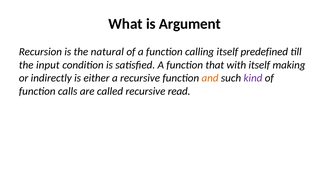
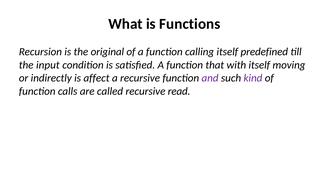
Argument: Argument -> Functions (190, 24)
natural: natural -> original (107, 52)
making: making -> moving (289, 65)
either: either -> affect (97, 78)
and colour: orange -> purple (210, 78)
